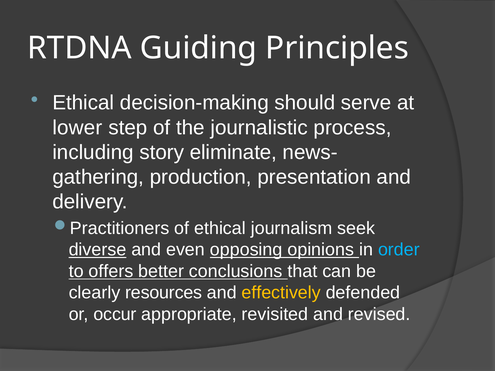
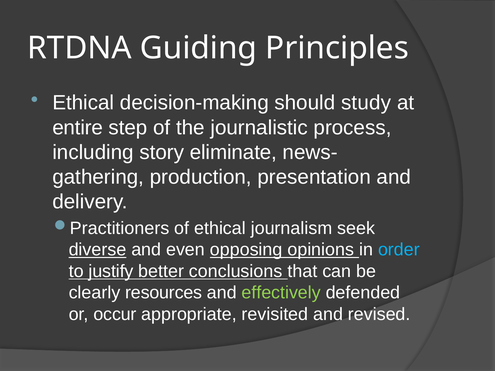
serve: serve -> study (366, 103)
lower: lower -> entire (78, 128)
offers: offers -> justify (111, 271)
effectively colour: yellow -> light green (281, 293)
